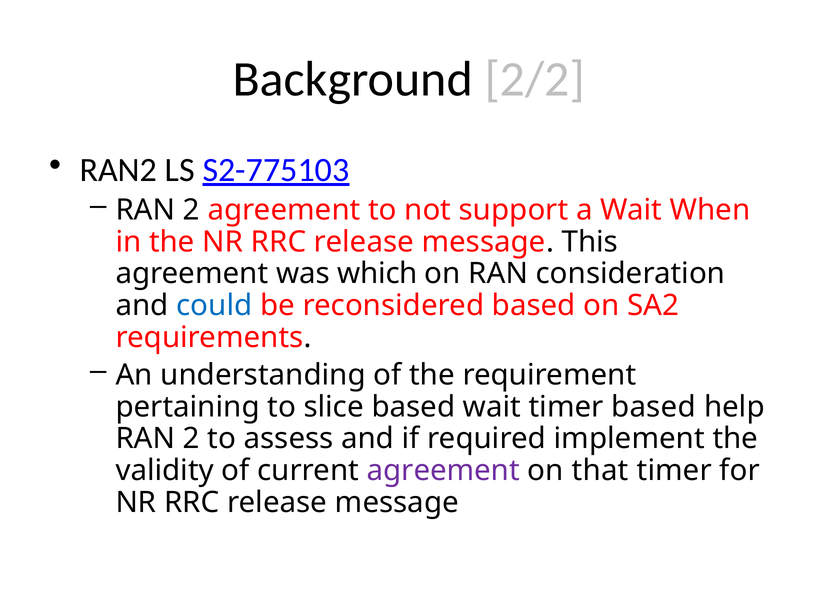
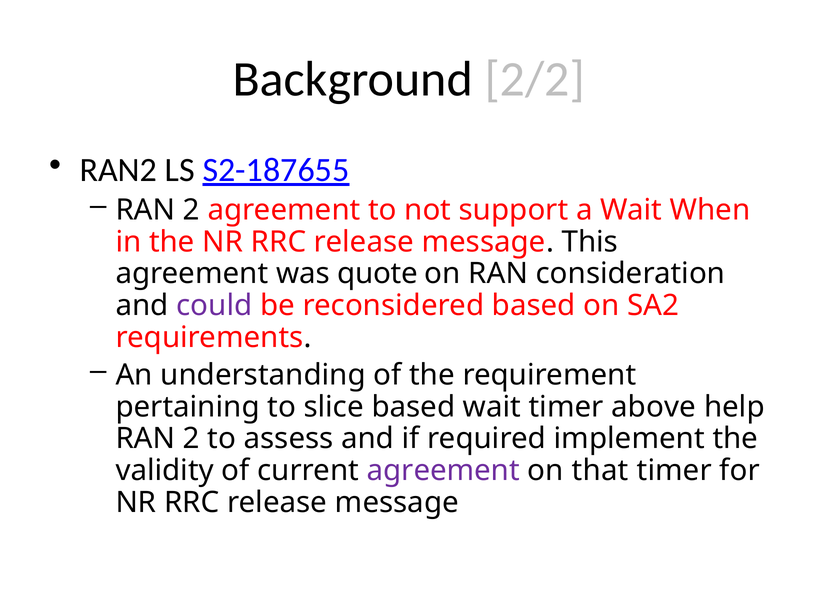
S2-775103: S2-775103 -> S2-187655 (276, 170)
which: which -> quote (377, 274)
could colour: blue -> purple (214, 306)
timer based: based -> above (654, 407)
